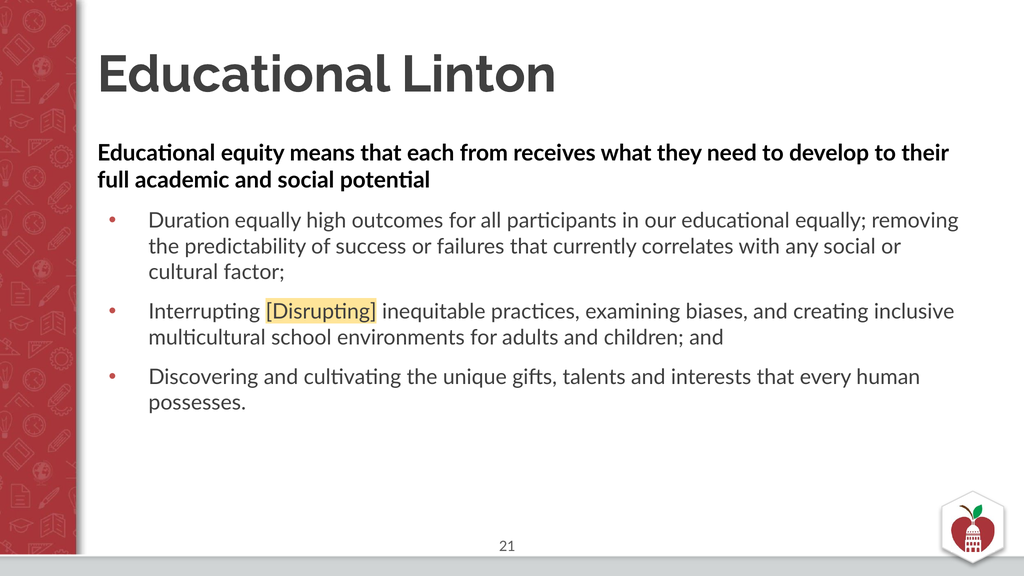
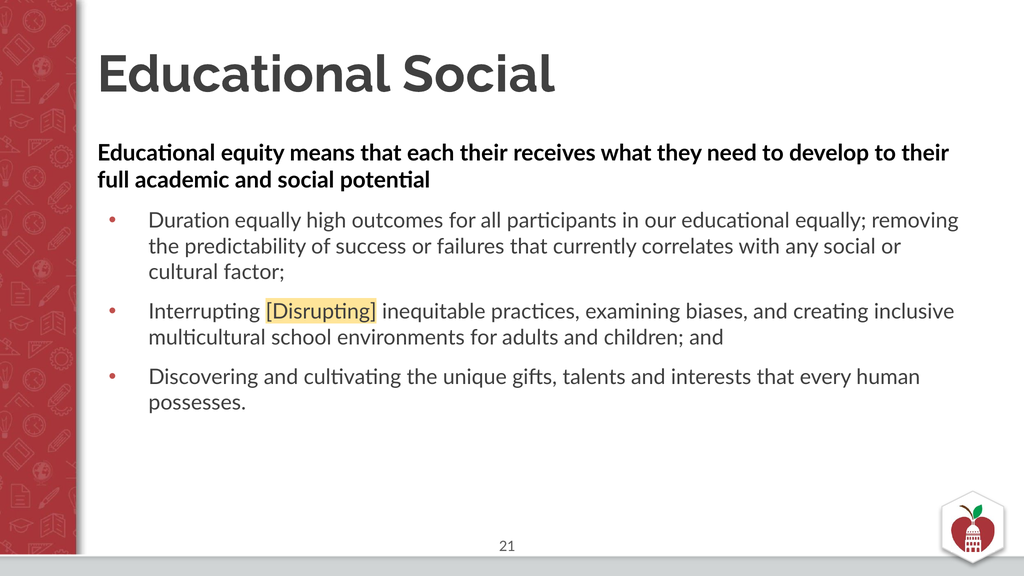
Educational Linton: Linton -> Social (479, 75)
each from: from -> their (484, 153)
